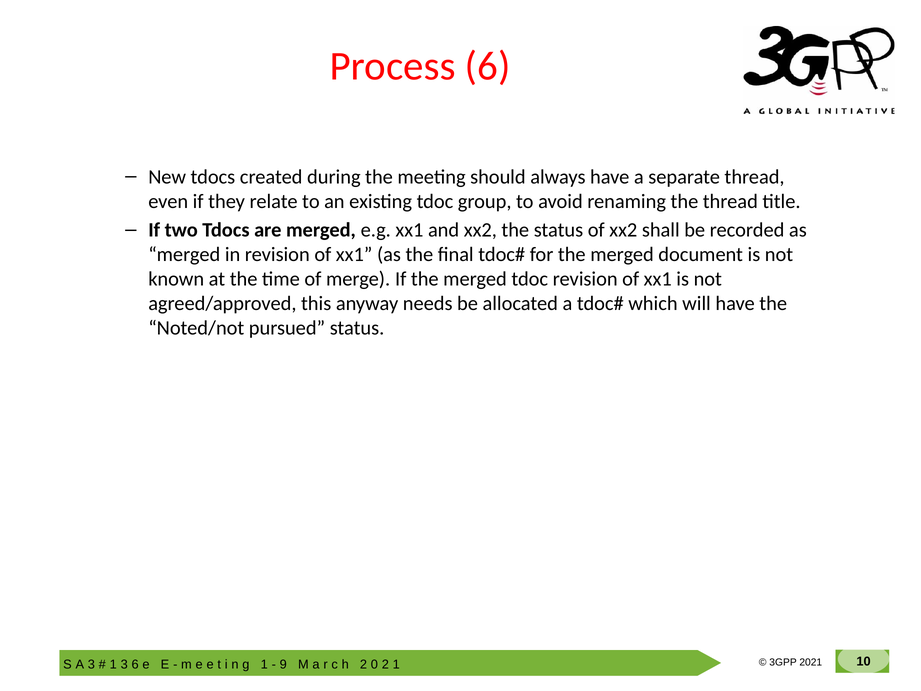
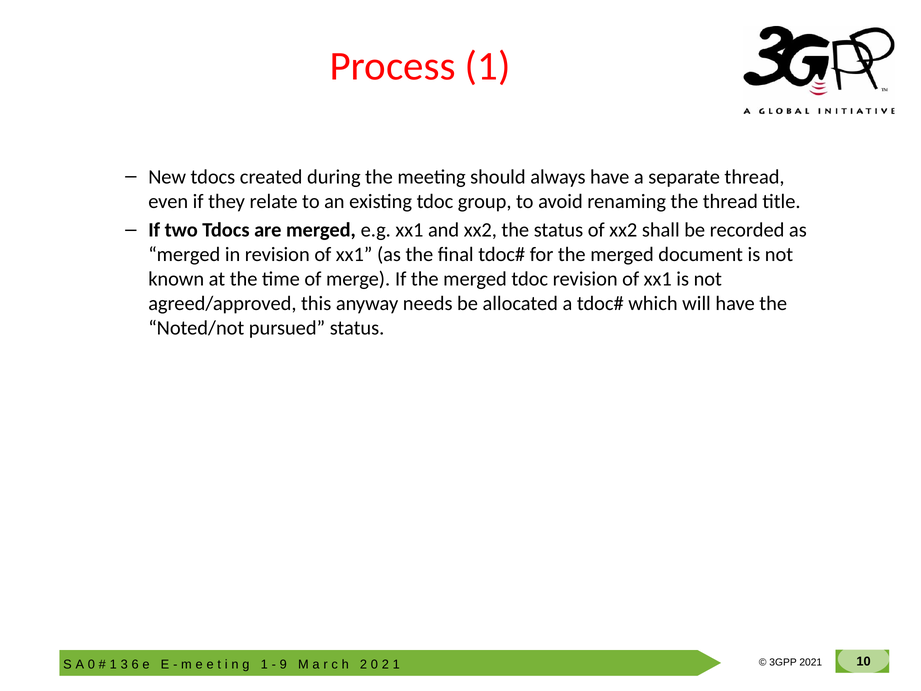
Process 6: 6 -> 1 (488, 66)
A 3: 3 -> 0 (91, 664)
